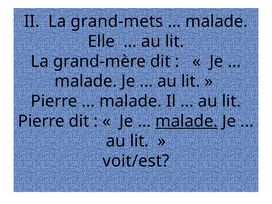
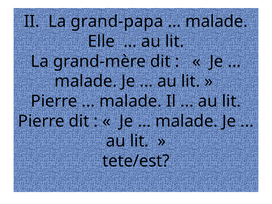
grand-mets: grand-mets -> grand-papa (117, 21)
malade underline: present -> none (187, 121)
voit/est: voit/est -> tete/est (136, 161)
